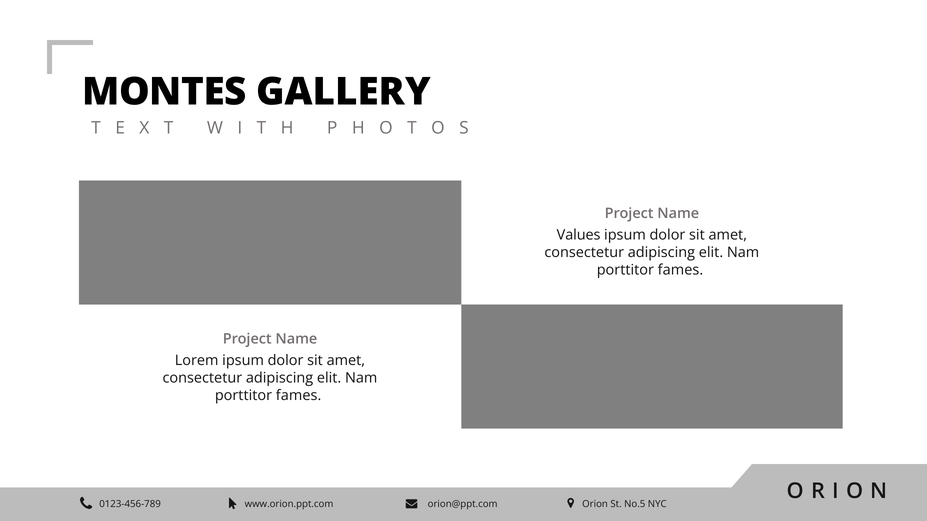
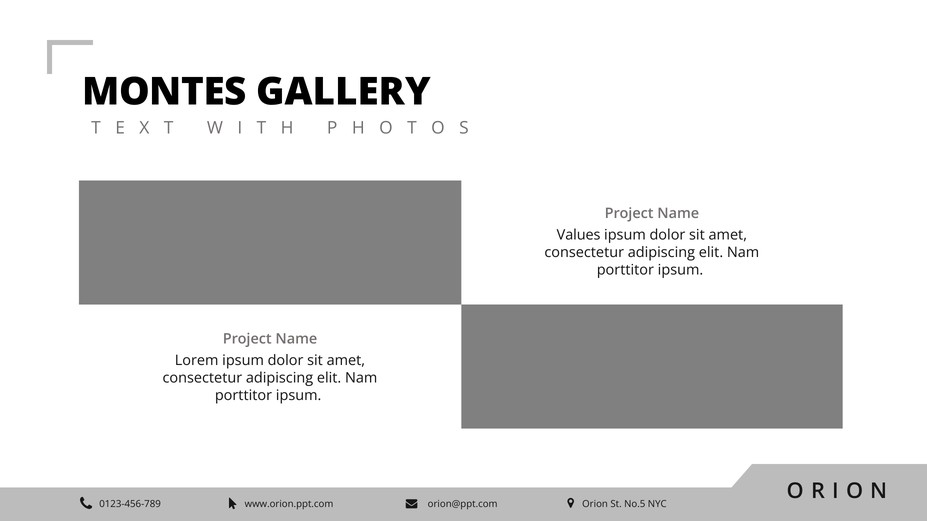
fames: fames -> ipsum (681, 270)
fames: fames -> ipsum (299, 396)
